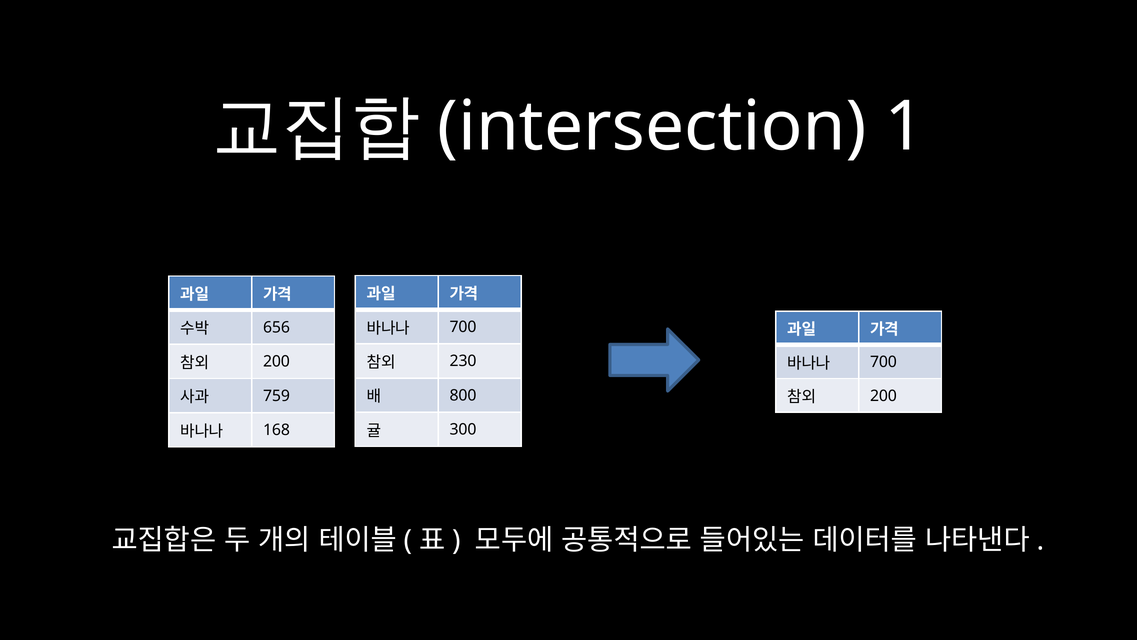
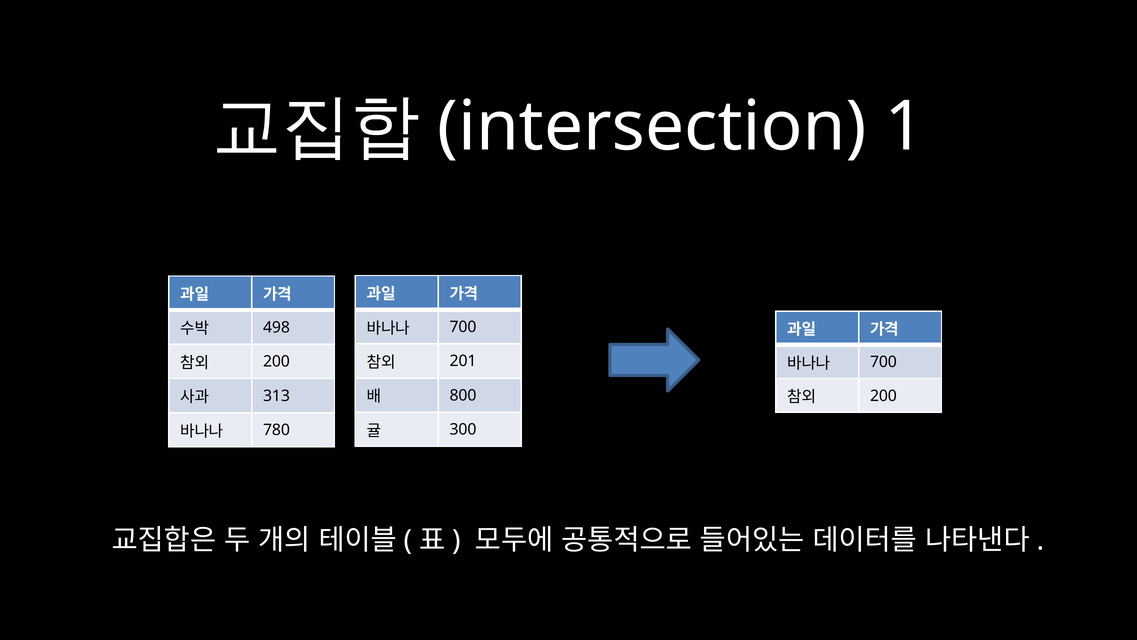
656: 656 -> 498 (277, 327)
230: 230 -> 201 (463, 361)
759: 759 -> 313 (277, 396)
168: 168 -> 780 (277, 430)
